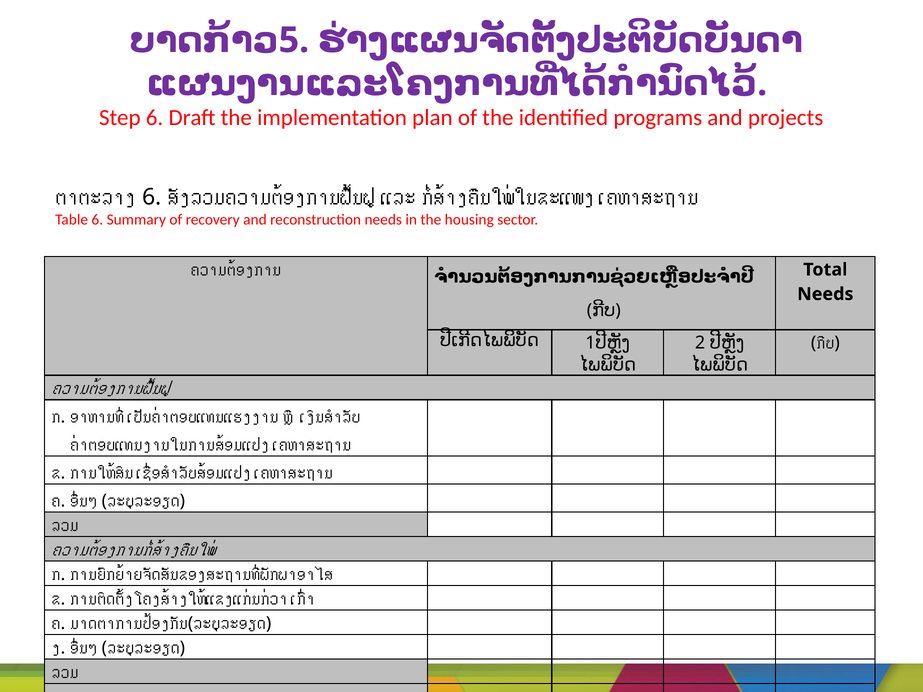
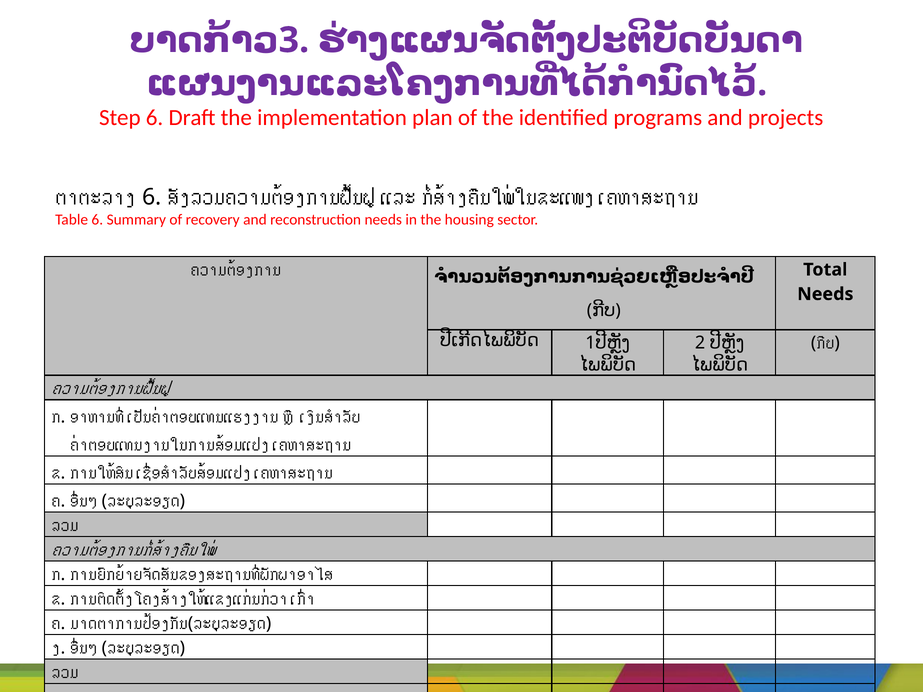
5: 5 -> 3 (294, 40)
